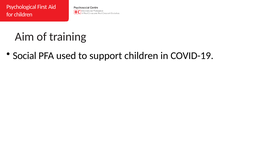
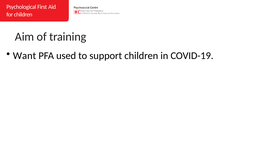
Social: Social -> Want (24, 56)
